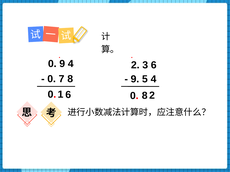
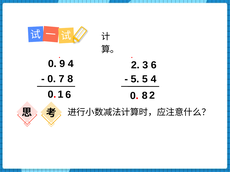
9: 9 -> 5 (135, 79)
